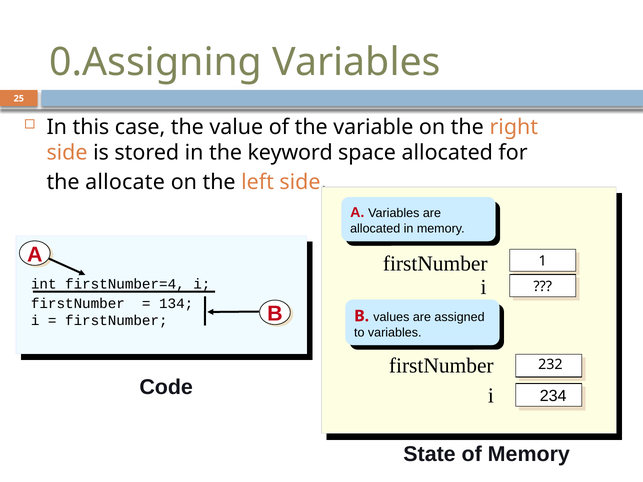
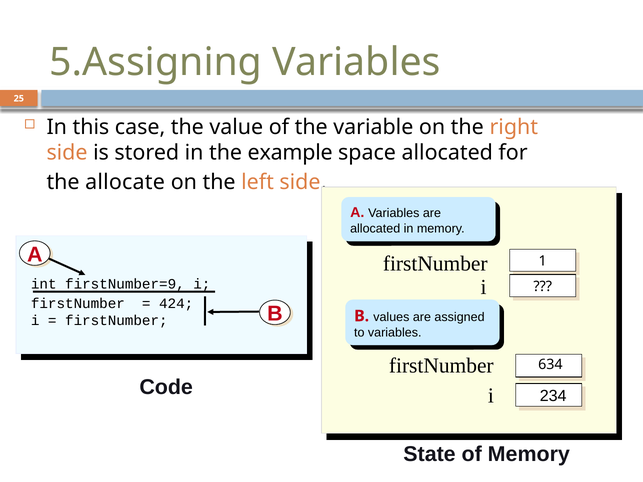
0.Assigning: 0.Assigning -> 5.Assigning (156, 62)
keyword: keyword -> example (290, 153)
firstNumber=4: firstNumber=4 -> firstNumber=9 (125, 284)
134: 134 -> 424 (176, 304)
232: 232 -> 634 (550, 365)
